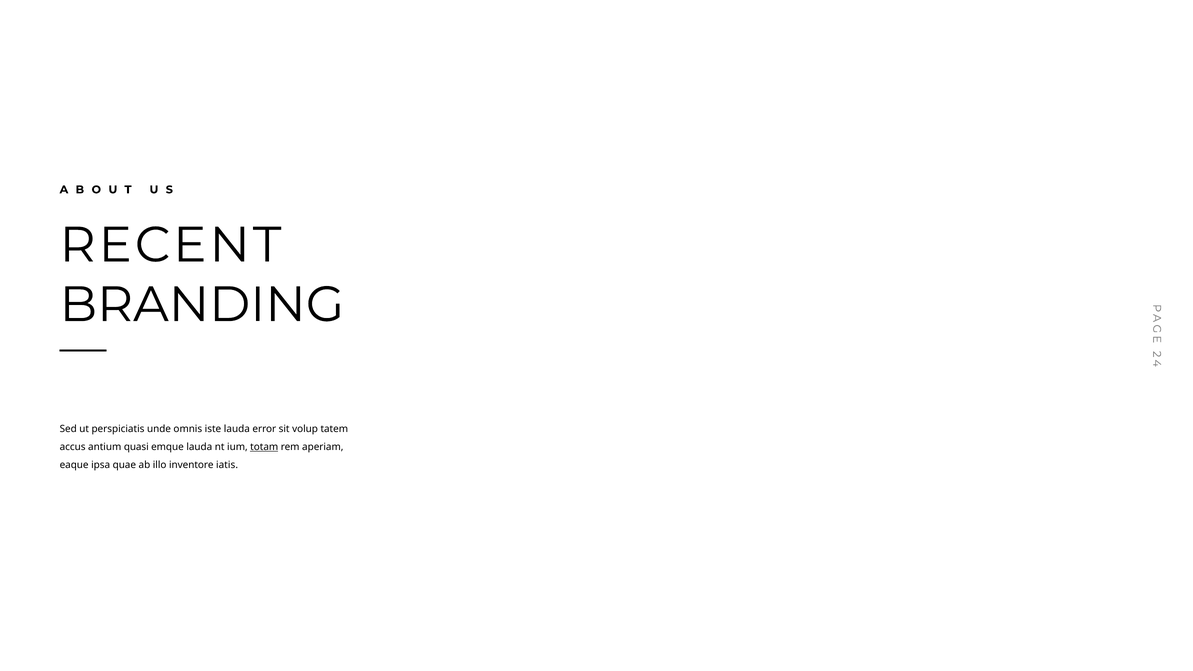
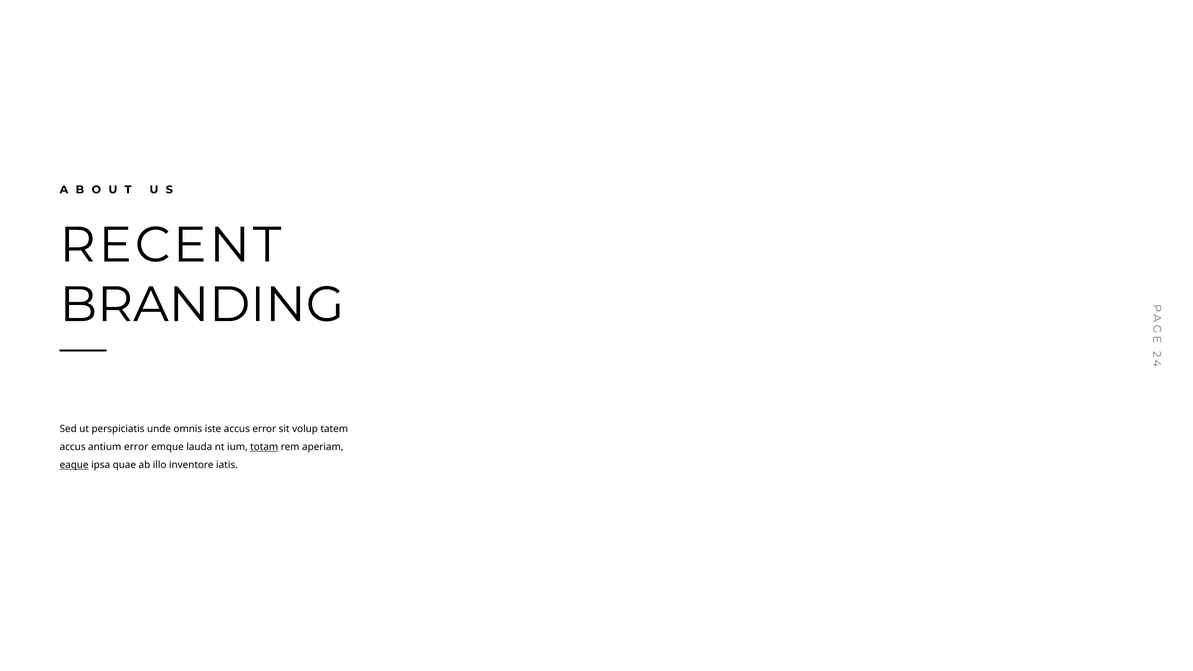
iste lauda: lauda -> accus (237, 429)
antium quasi: quasi -> error (136, 447)
eaque underline: none -> present (74, 465)
